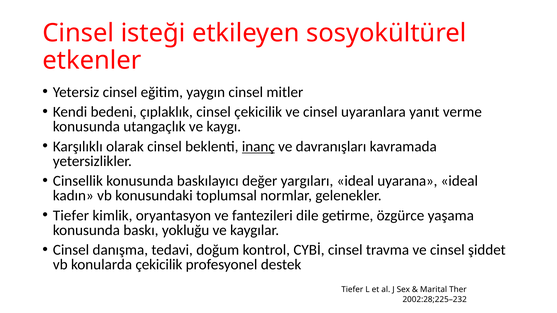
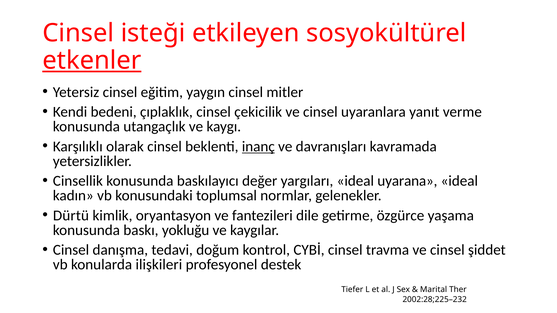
etkenler underline: none -> present (92, 61)
Tiefer: Tiefer -> Dürtü (71, 216)
konularda çekicilik: çekicilik -> ilişkileri (159, 265)
